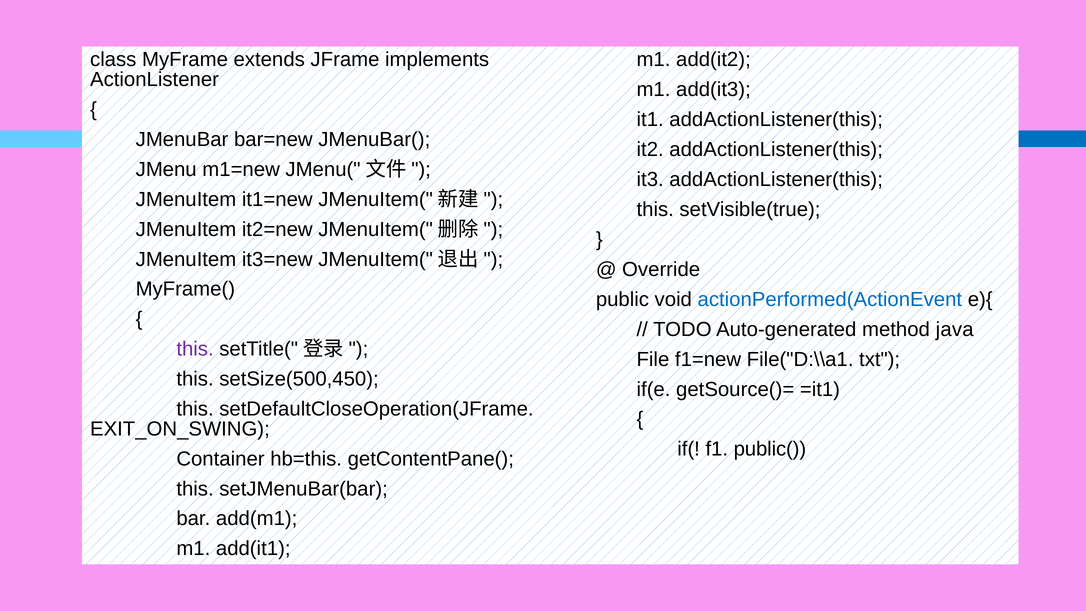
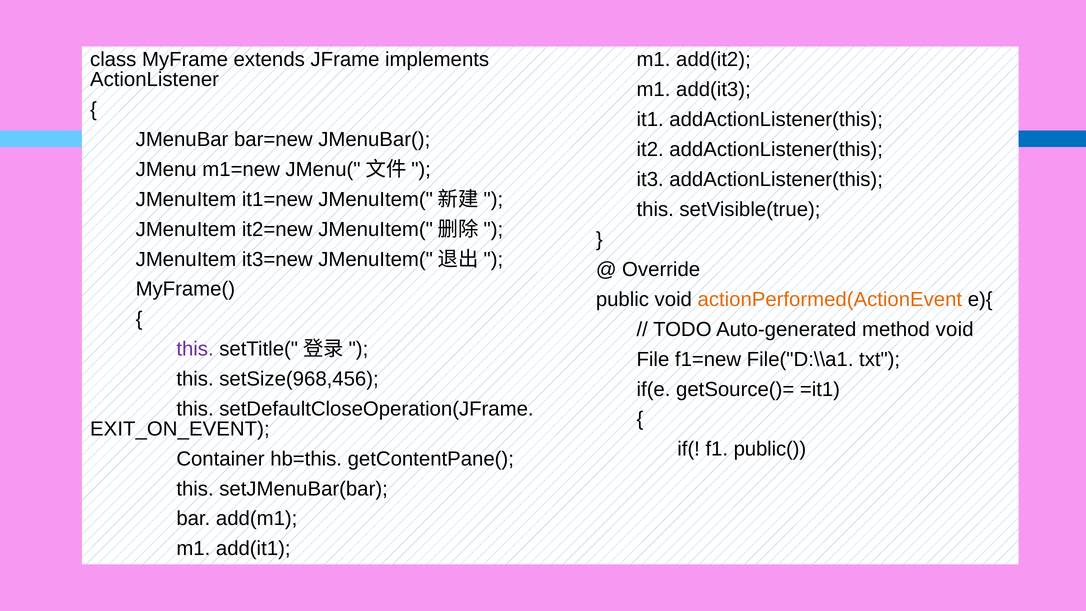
actionPerformed(ActionEvent colour: blue -> orange (830, 299)
method java: java -> void (955, 329)
setSize(500,450: setSize(500,450 -> setSize(968,456 (299, 379)
EXIT_ON_SWING: EXIT_ON_SWING -> EXIT_ON_EVENT (180, 429)
